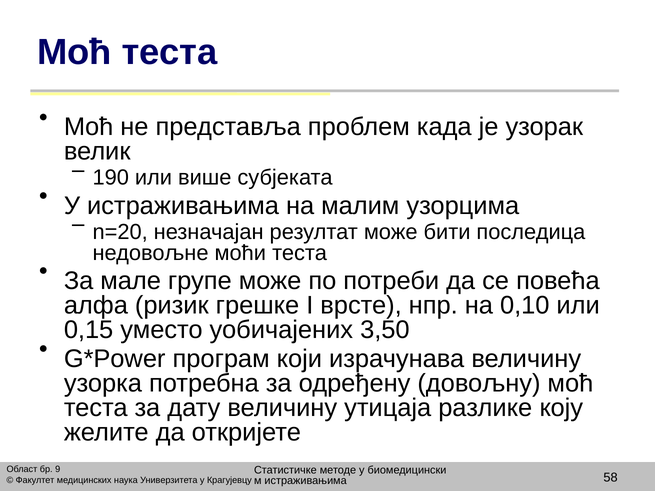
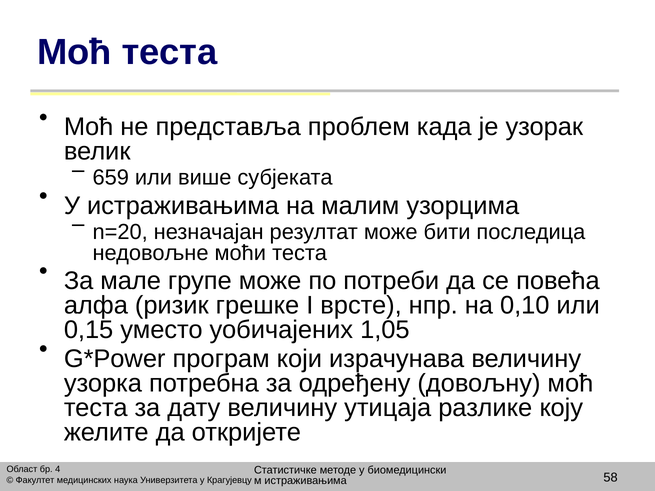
190: 190 -> 659 (111, 178)
3,50: 3,50 -> 1,05 (385, 330)
9: 9 -> 4 (58, 470)
